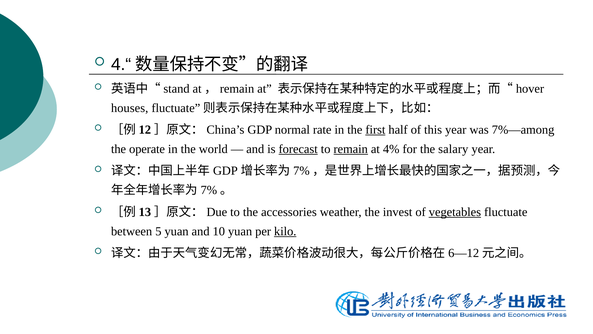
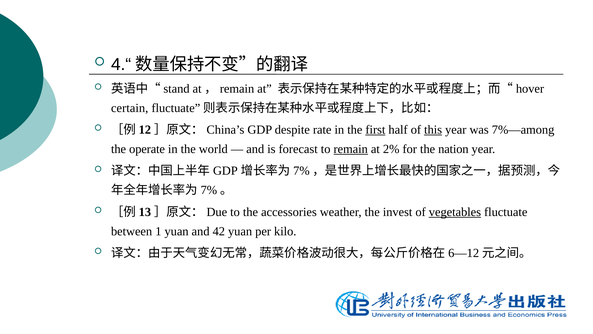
houses: houses -> certain (130, 108)
normal: normal -> despite (292, 130)
this underline: none -> present (433, 130)
forecast underline: present -> none (298, 149)
4%: 4% -> 2% (391, 149)
salary: salary -> nation (453, 149)
5: 5 -> 1 (158, 231)
10: 10 -> 42 (219, 231)
kilo underline: present -> none (285, 231)
